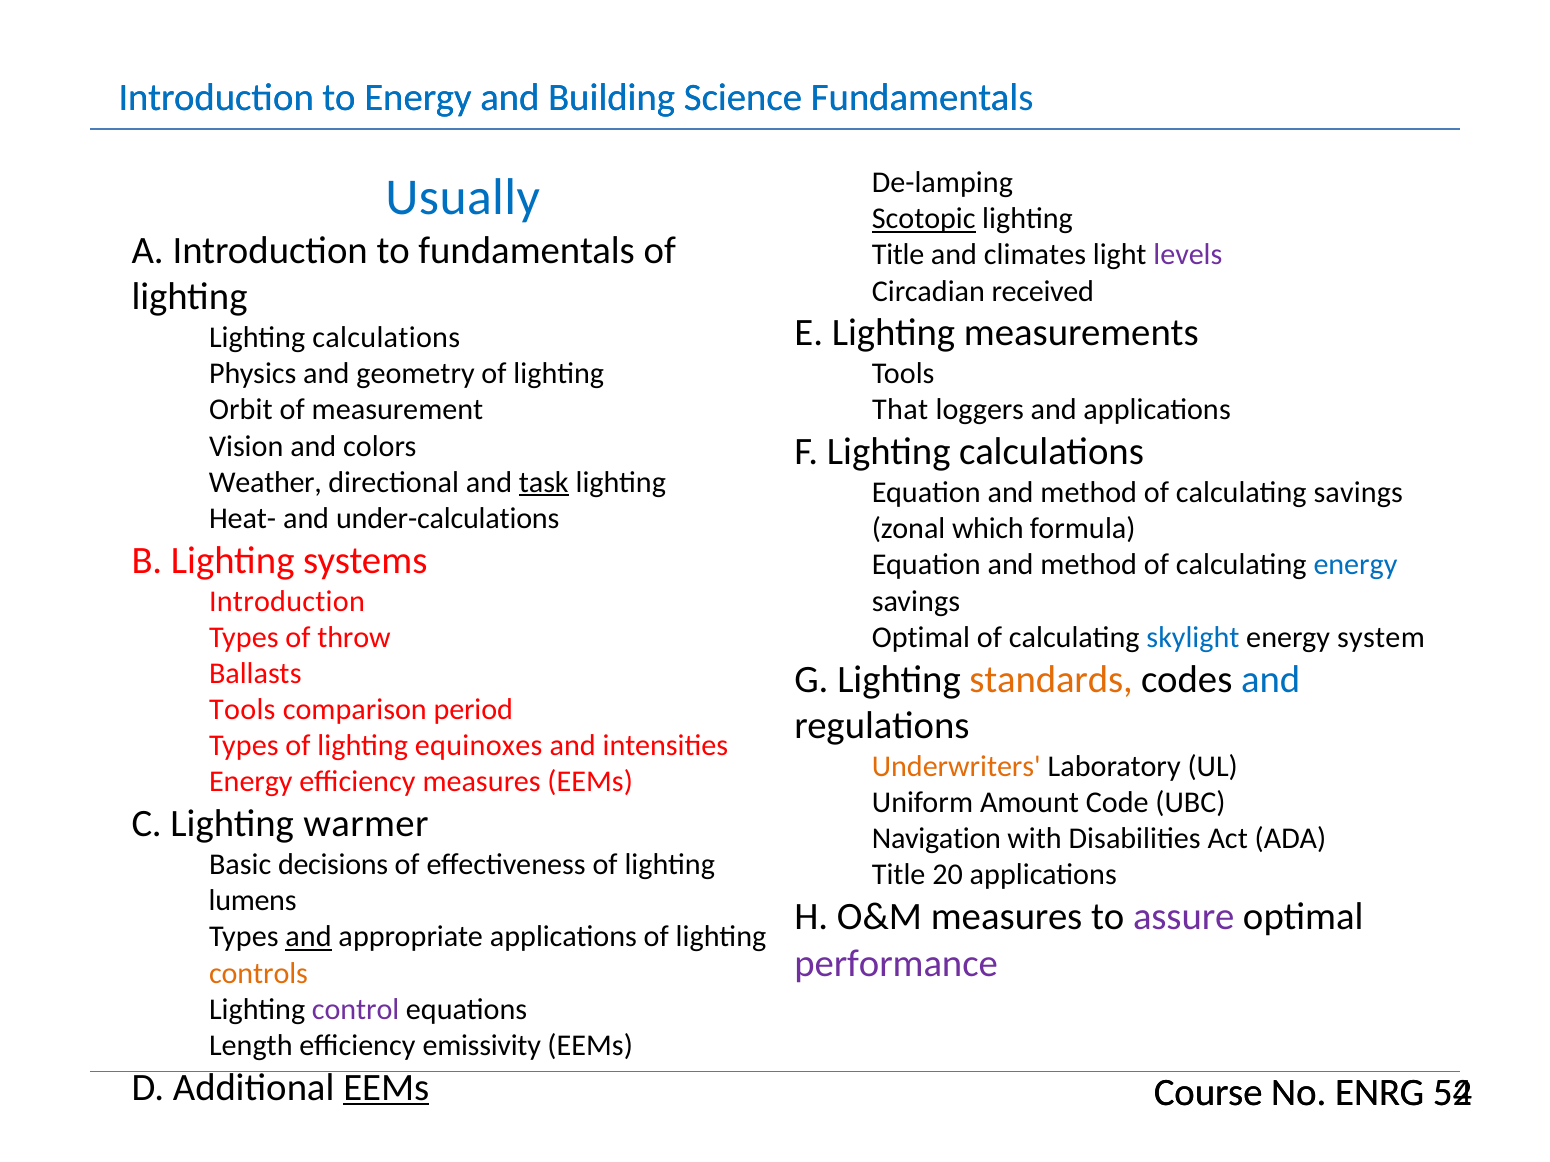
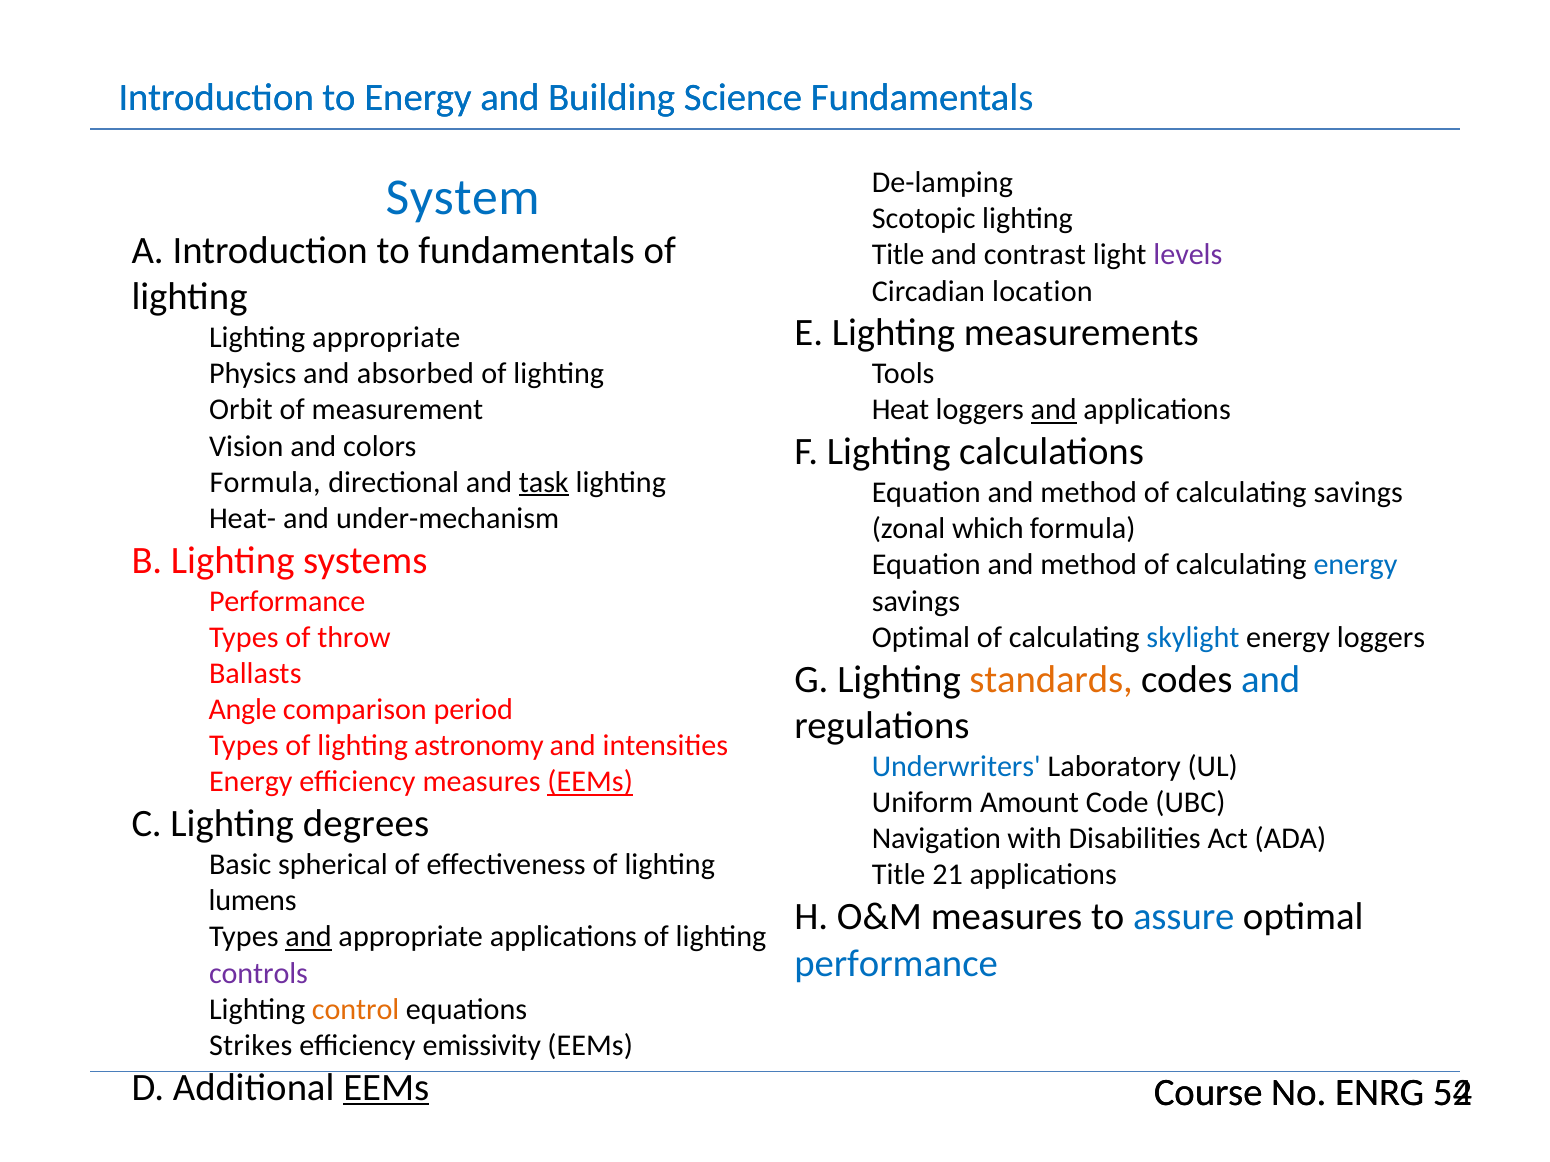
Usually: Usually -> System (463, 197)
Scotopic underline: present -> none (924, 219)
climates: climates -> contrast (1035, 255)
received: received -> location (1042, 291)
calculations: calculations -> appropriate (386, 338)
geometry: geometry -> absorbed (415, 374)
That: That -> Heat (900, 410)
and underline: none -> present (1054, 410)
Weather: Weather -> Formula (265, 483)
under-calculations: under-calculations -> under-mechanism (448, 519)
Introduction: Introduction -> Performance (287, 601)
energy system: system -> loggers (1381, 638)
Tools: Tools -> Angle (243, 710)
equinoxes: equinoxes -> astronomy (479, 746)
Underwriters colour: orange -> blue (956, 767)
EEMs underline: none -> present (590, 782)
warmer: warmer -> degrees (366, 824)
decisions: decisions -> spherical (333, 865)
20: 20 -> 21 (948, 875)
assure colour: purple -> blue (1184, 917)
performance colour: purple -> blue (896, 964)
controls colour: orange -> purple (258, 974)
control colour: purple -> orange (356, 1010)
Length: Length -> Strikes (251, 1046)
